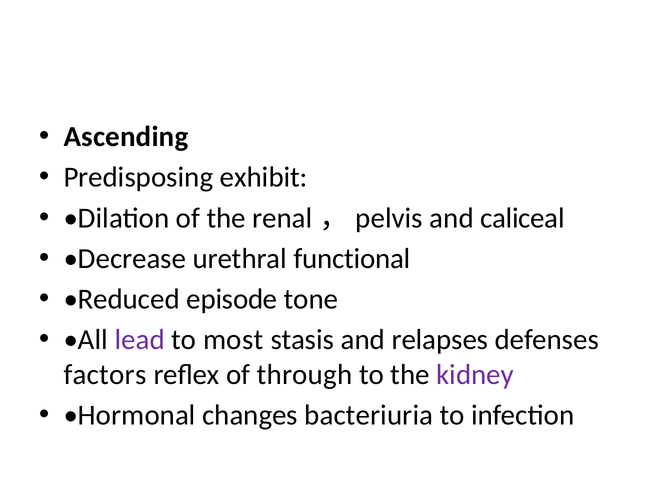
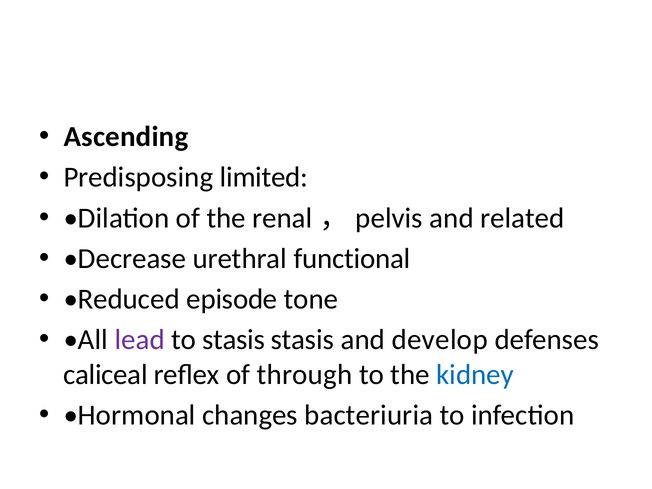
exhibit: exhibit -> limited (264, 177)
caliceal: caliceal -> related (522, 218)
to most: most -> stasis (233, 340)
relapses: relapses -> develop (440, 340)
factors: factors -> caliceal (105, 375)
kidney colour: purple -> blue (475, 375)
